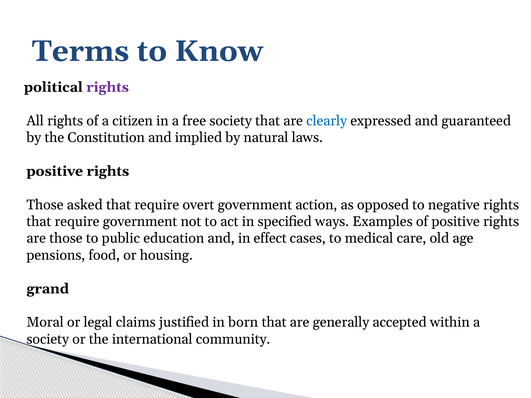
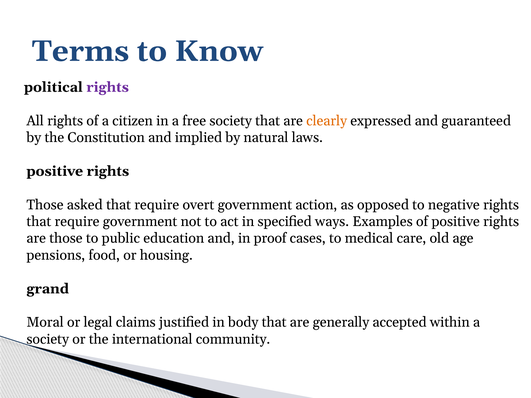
clearly colour: blue -> orange (327, 121)
effect: effect -> proof (270, 238)
born: born -> body (243, 323)
